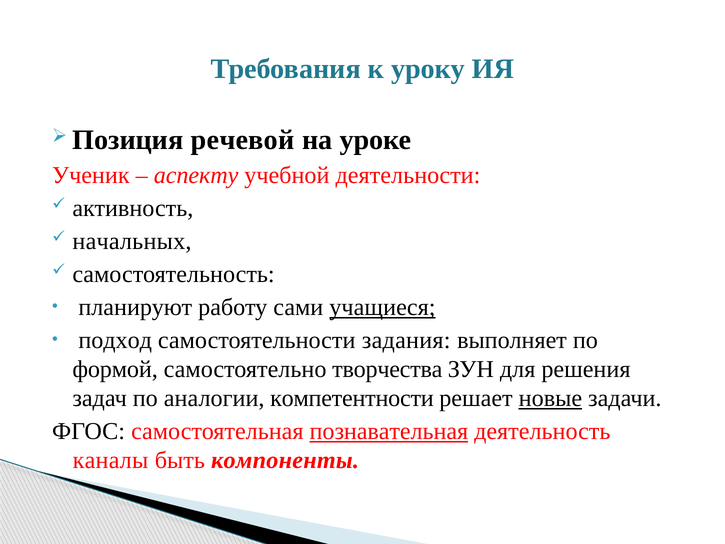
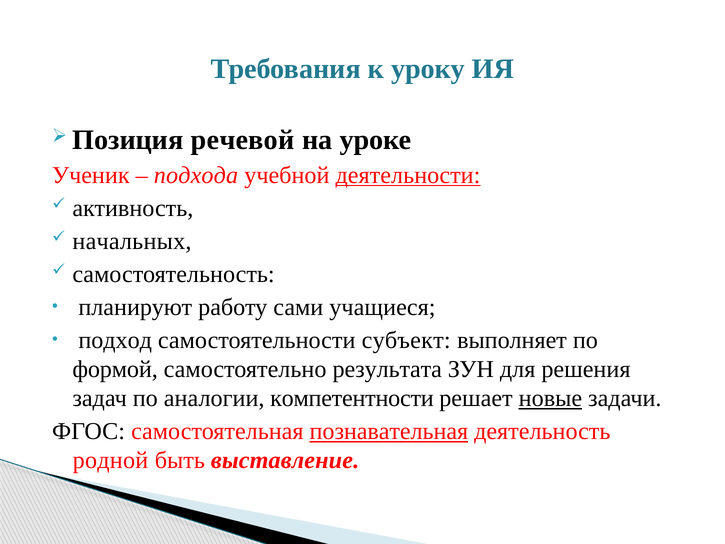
аспекту: аспекту -> подхода (196, 175)
деятельности underline: none -> present (408, 175)
учащиеся underline: present -> none (382, 307)
задания: задания -> субъект (406, 340)
творчества: творчества -> результата (387, 369)
каналы: каналы -> родной (110, 460)
компоненты: компоненты -> выставление (285, 460)
